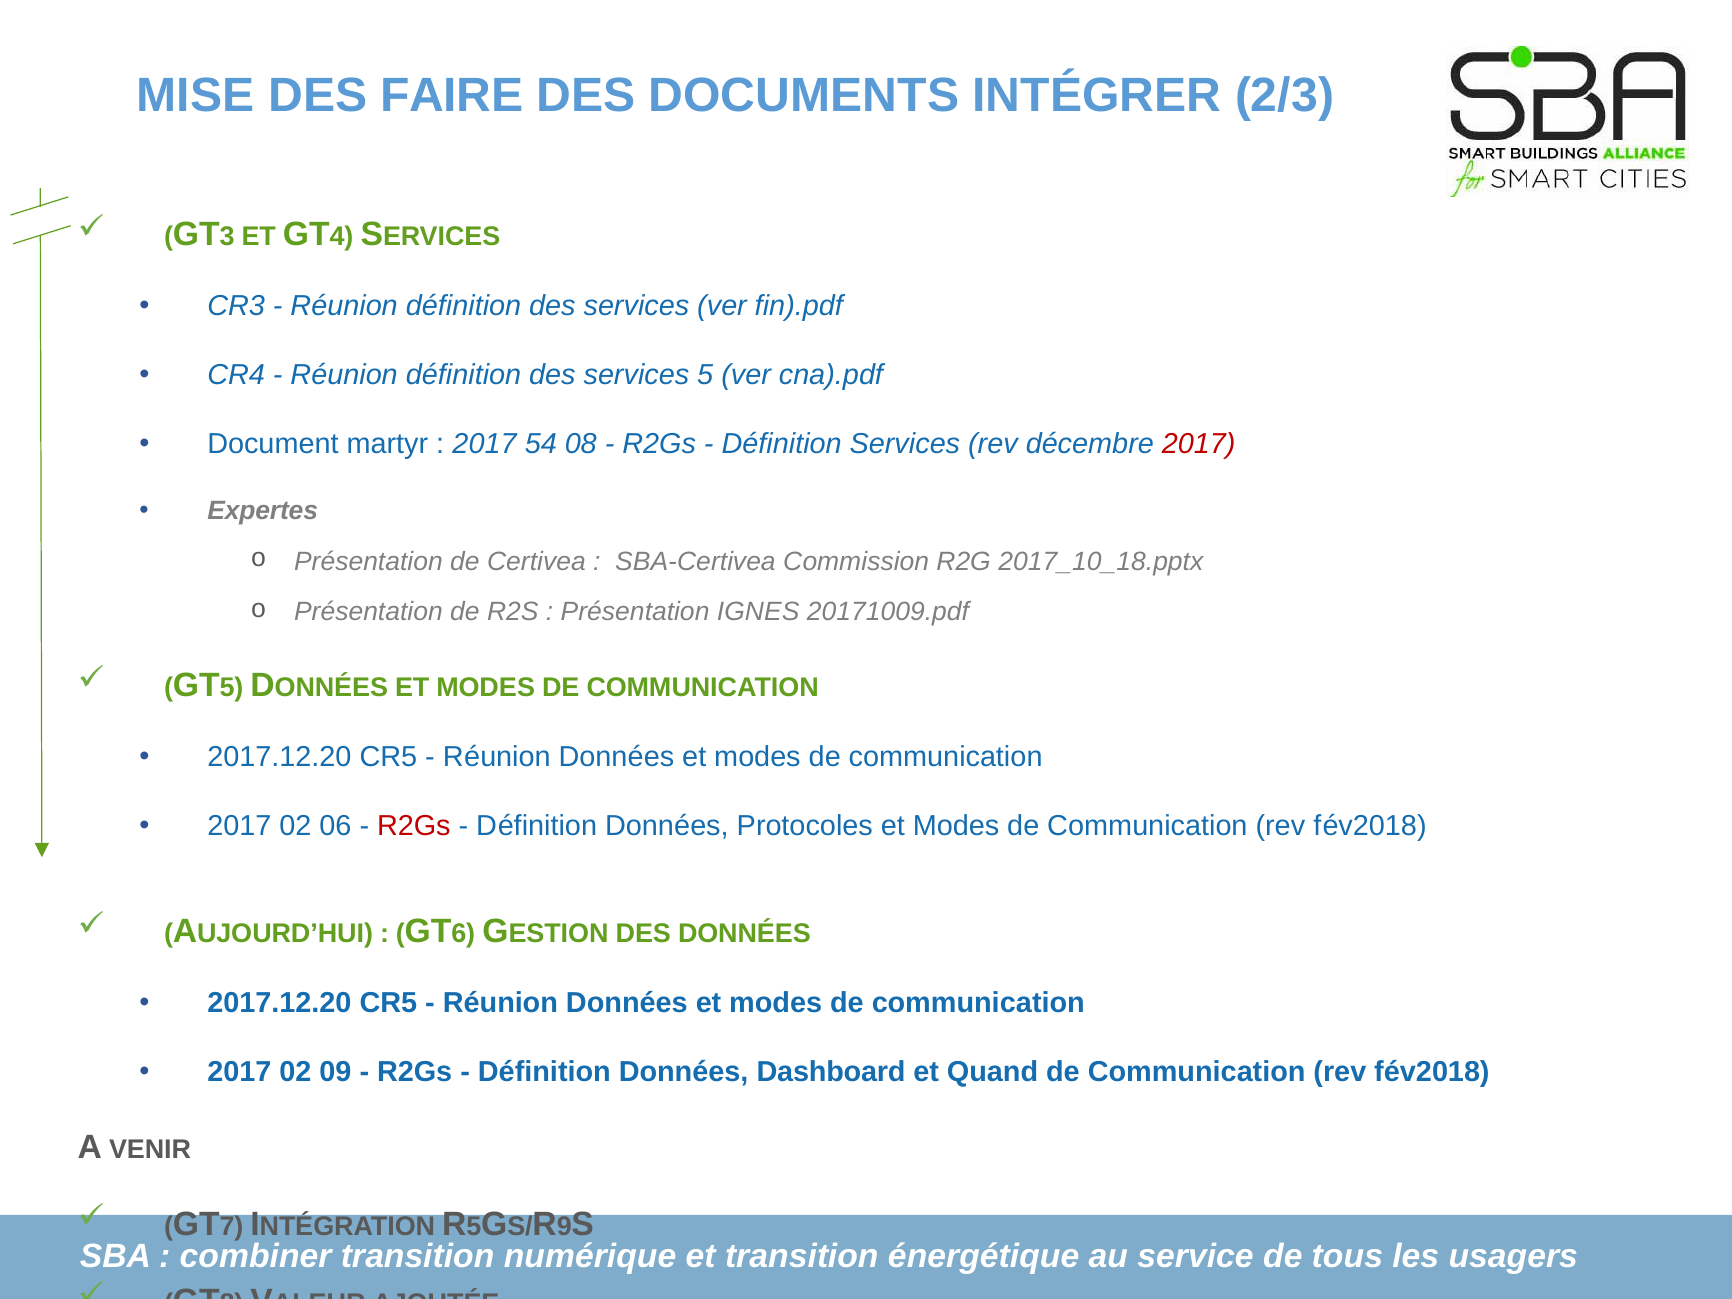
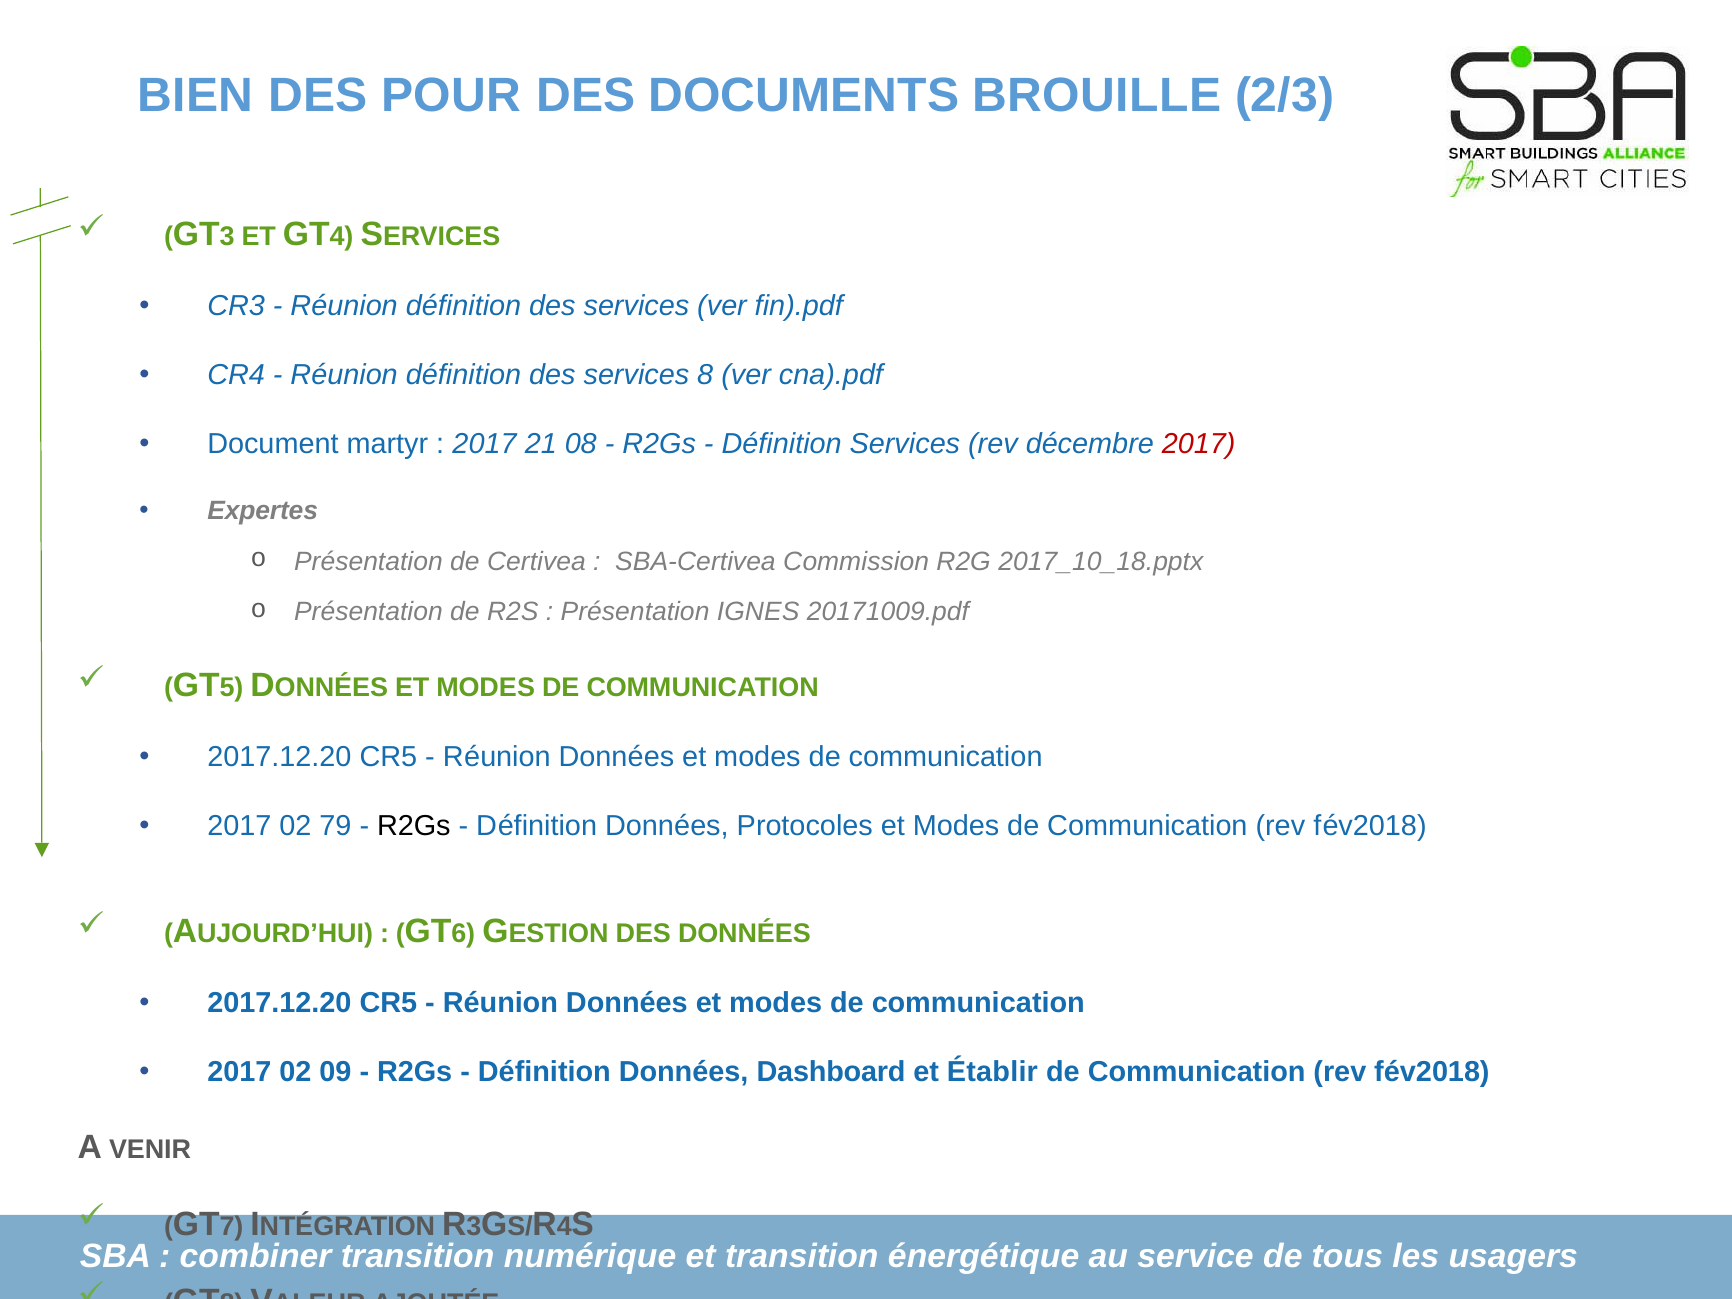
MISE: MISE -> BIEN (195, 96)
FAIRE: FAIRE -> POUR (451, 96)
INTÉGRER: INTÉGRER -> BROUILLE (1097, 96)
services 5: 5 -> 8 (705, 375)
54: 54 -> 21 (541, 444)
06: 06 -> 79 (335, 826)
R2Gs colour: red -> black (414, 826)
Quand: Quand -> Établir (992, 1072)
5: 5 -> 3 (474, 1227)
9: 9 -> 4 (564, 1227)
